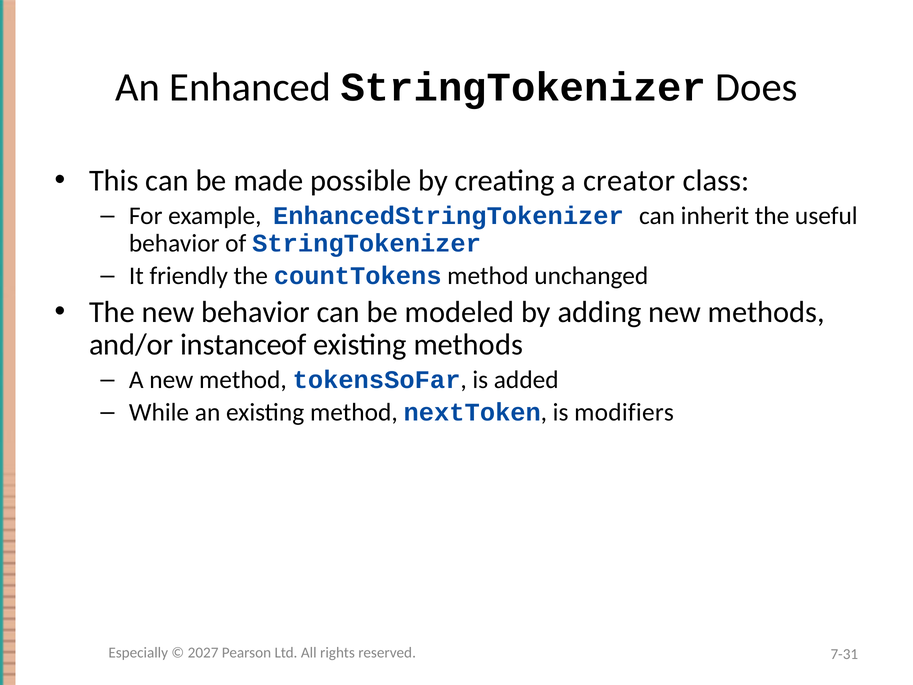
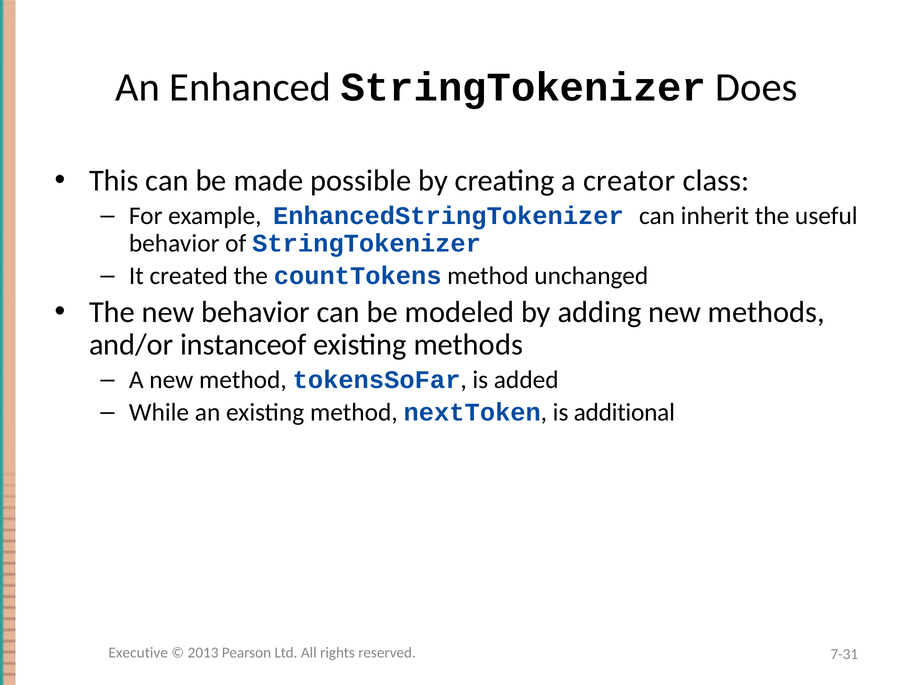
friendly: friendly -> created (189, 276)
modifiers: modifiers -> additional (624, 412)
Especially: Especially -> Executive (138, 652)
2027: 2027 -> 2013 (203, 652)
